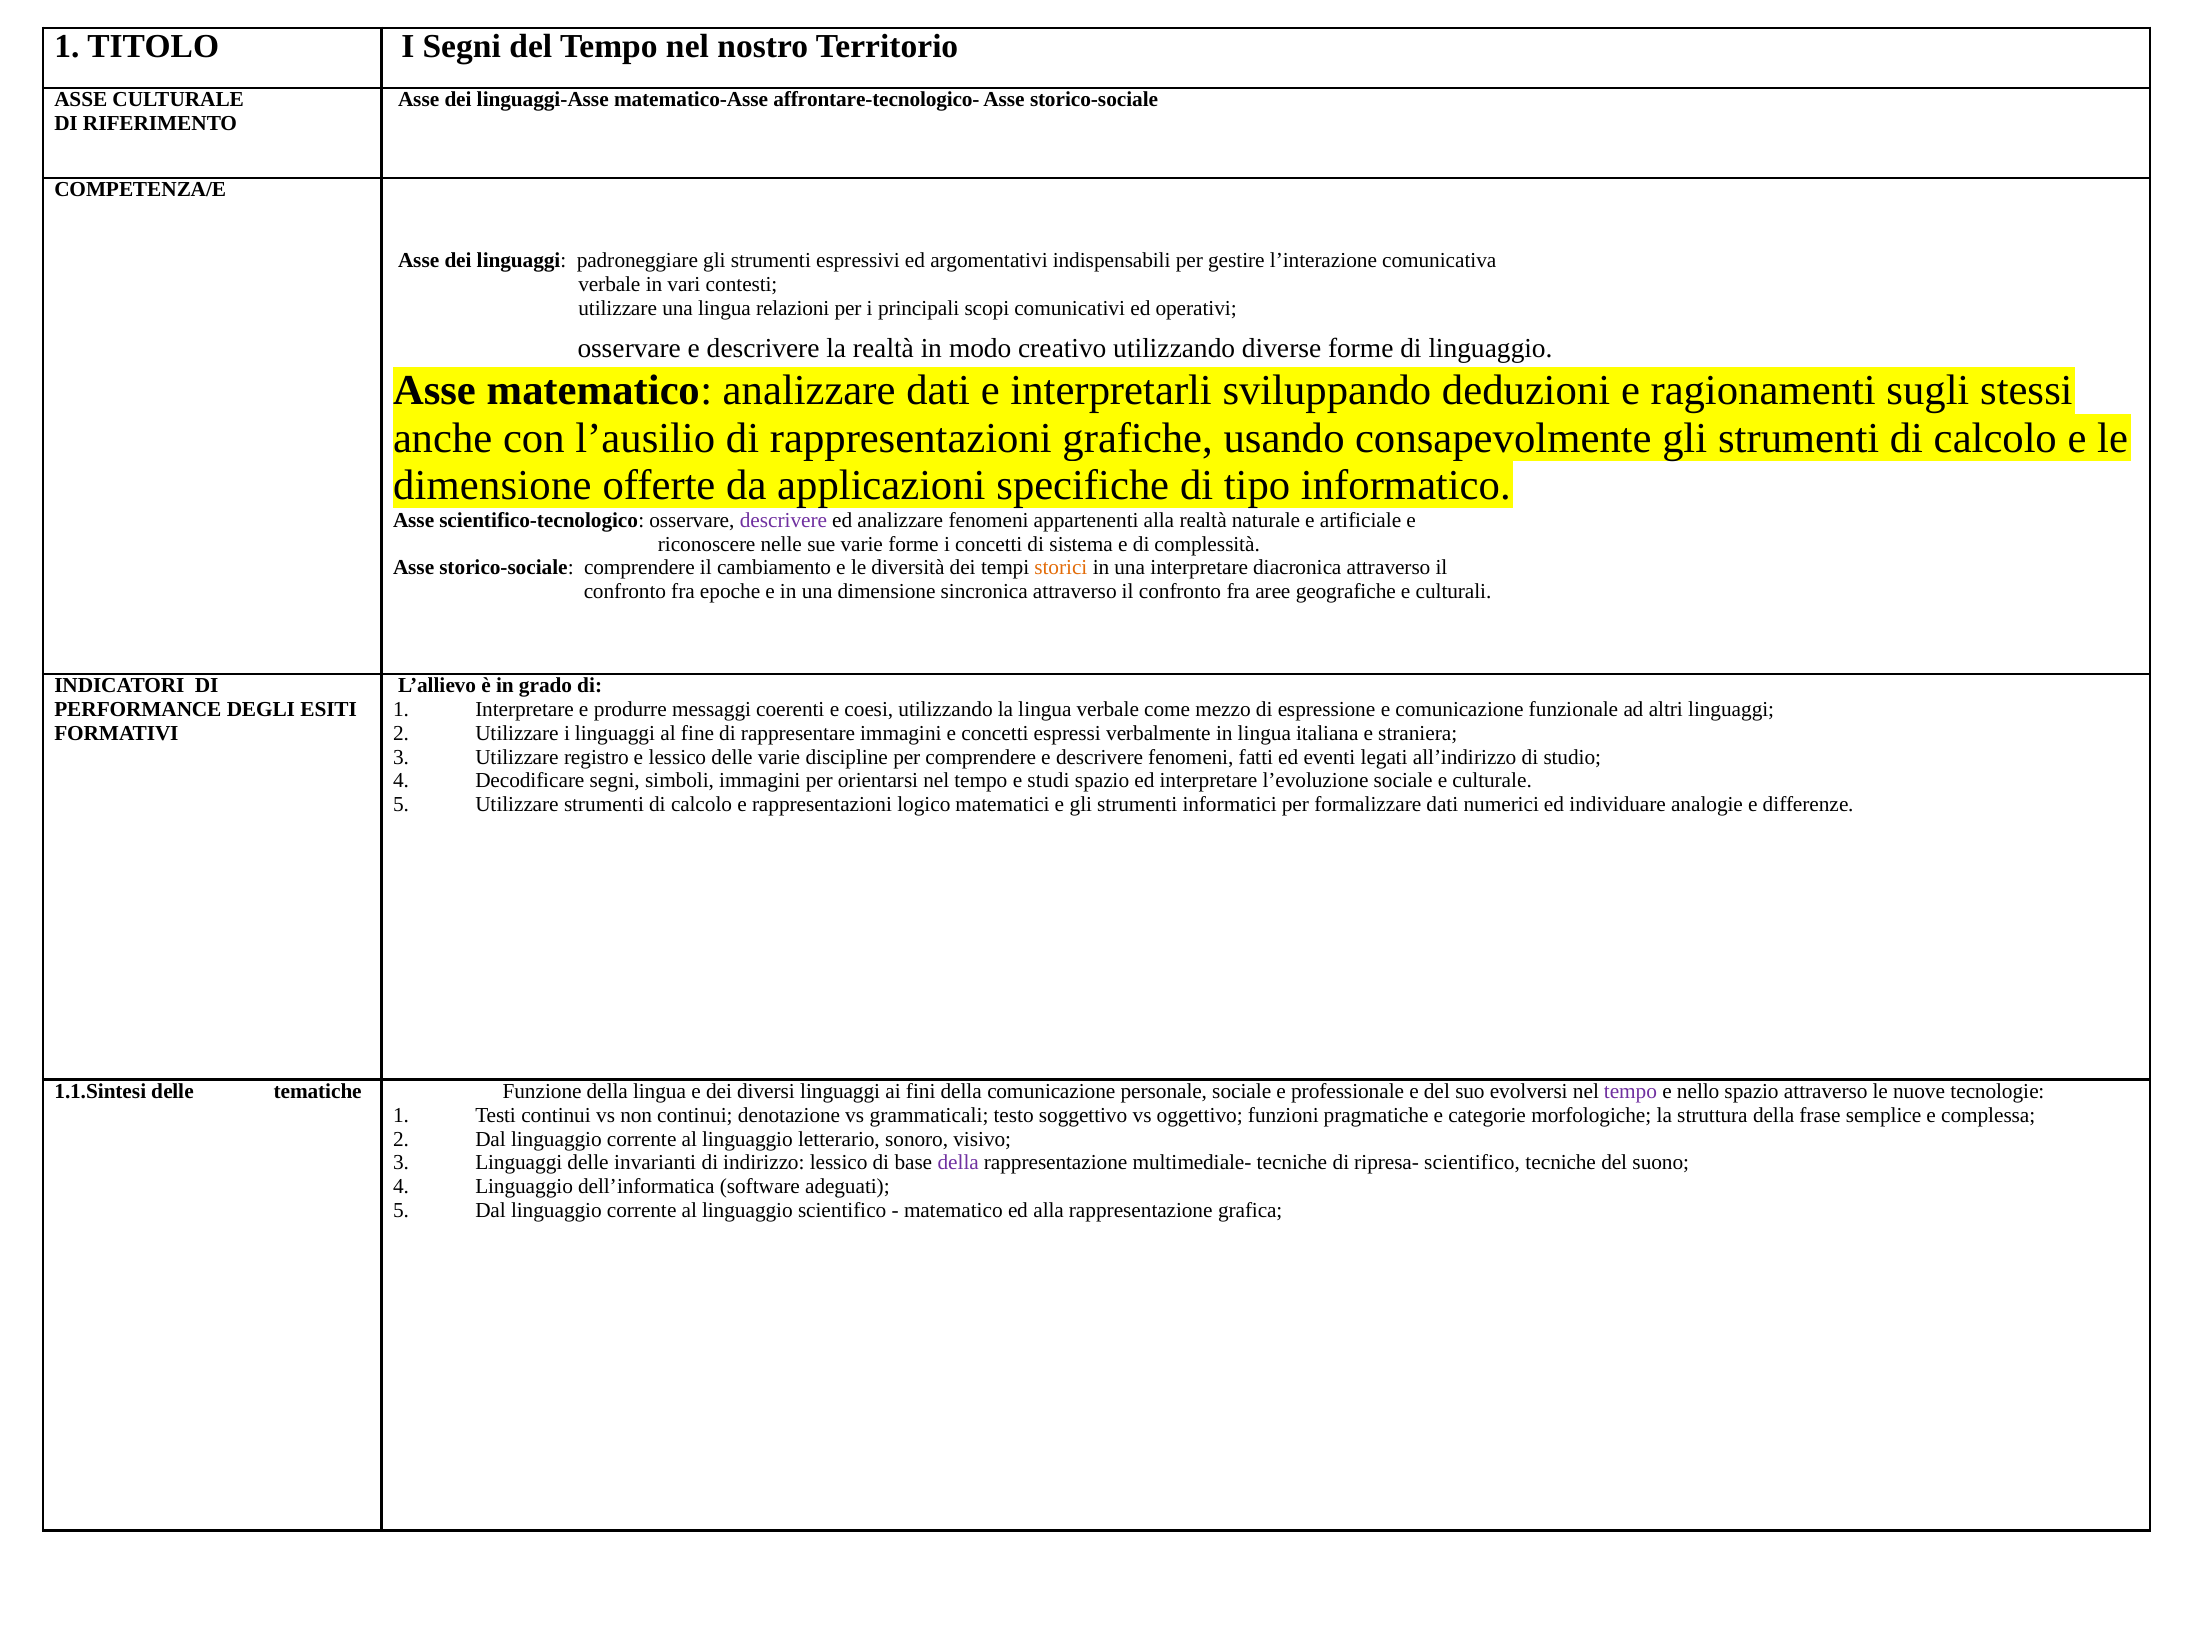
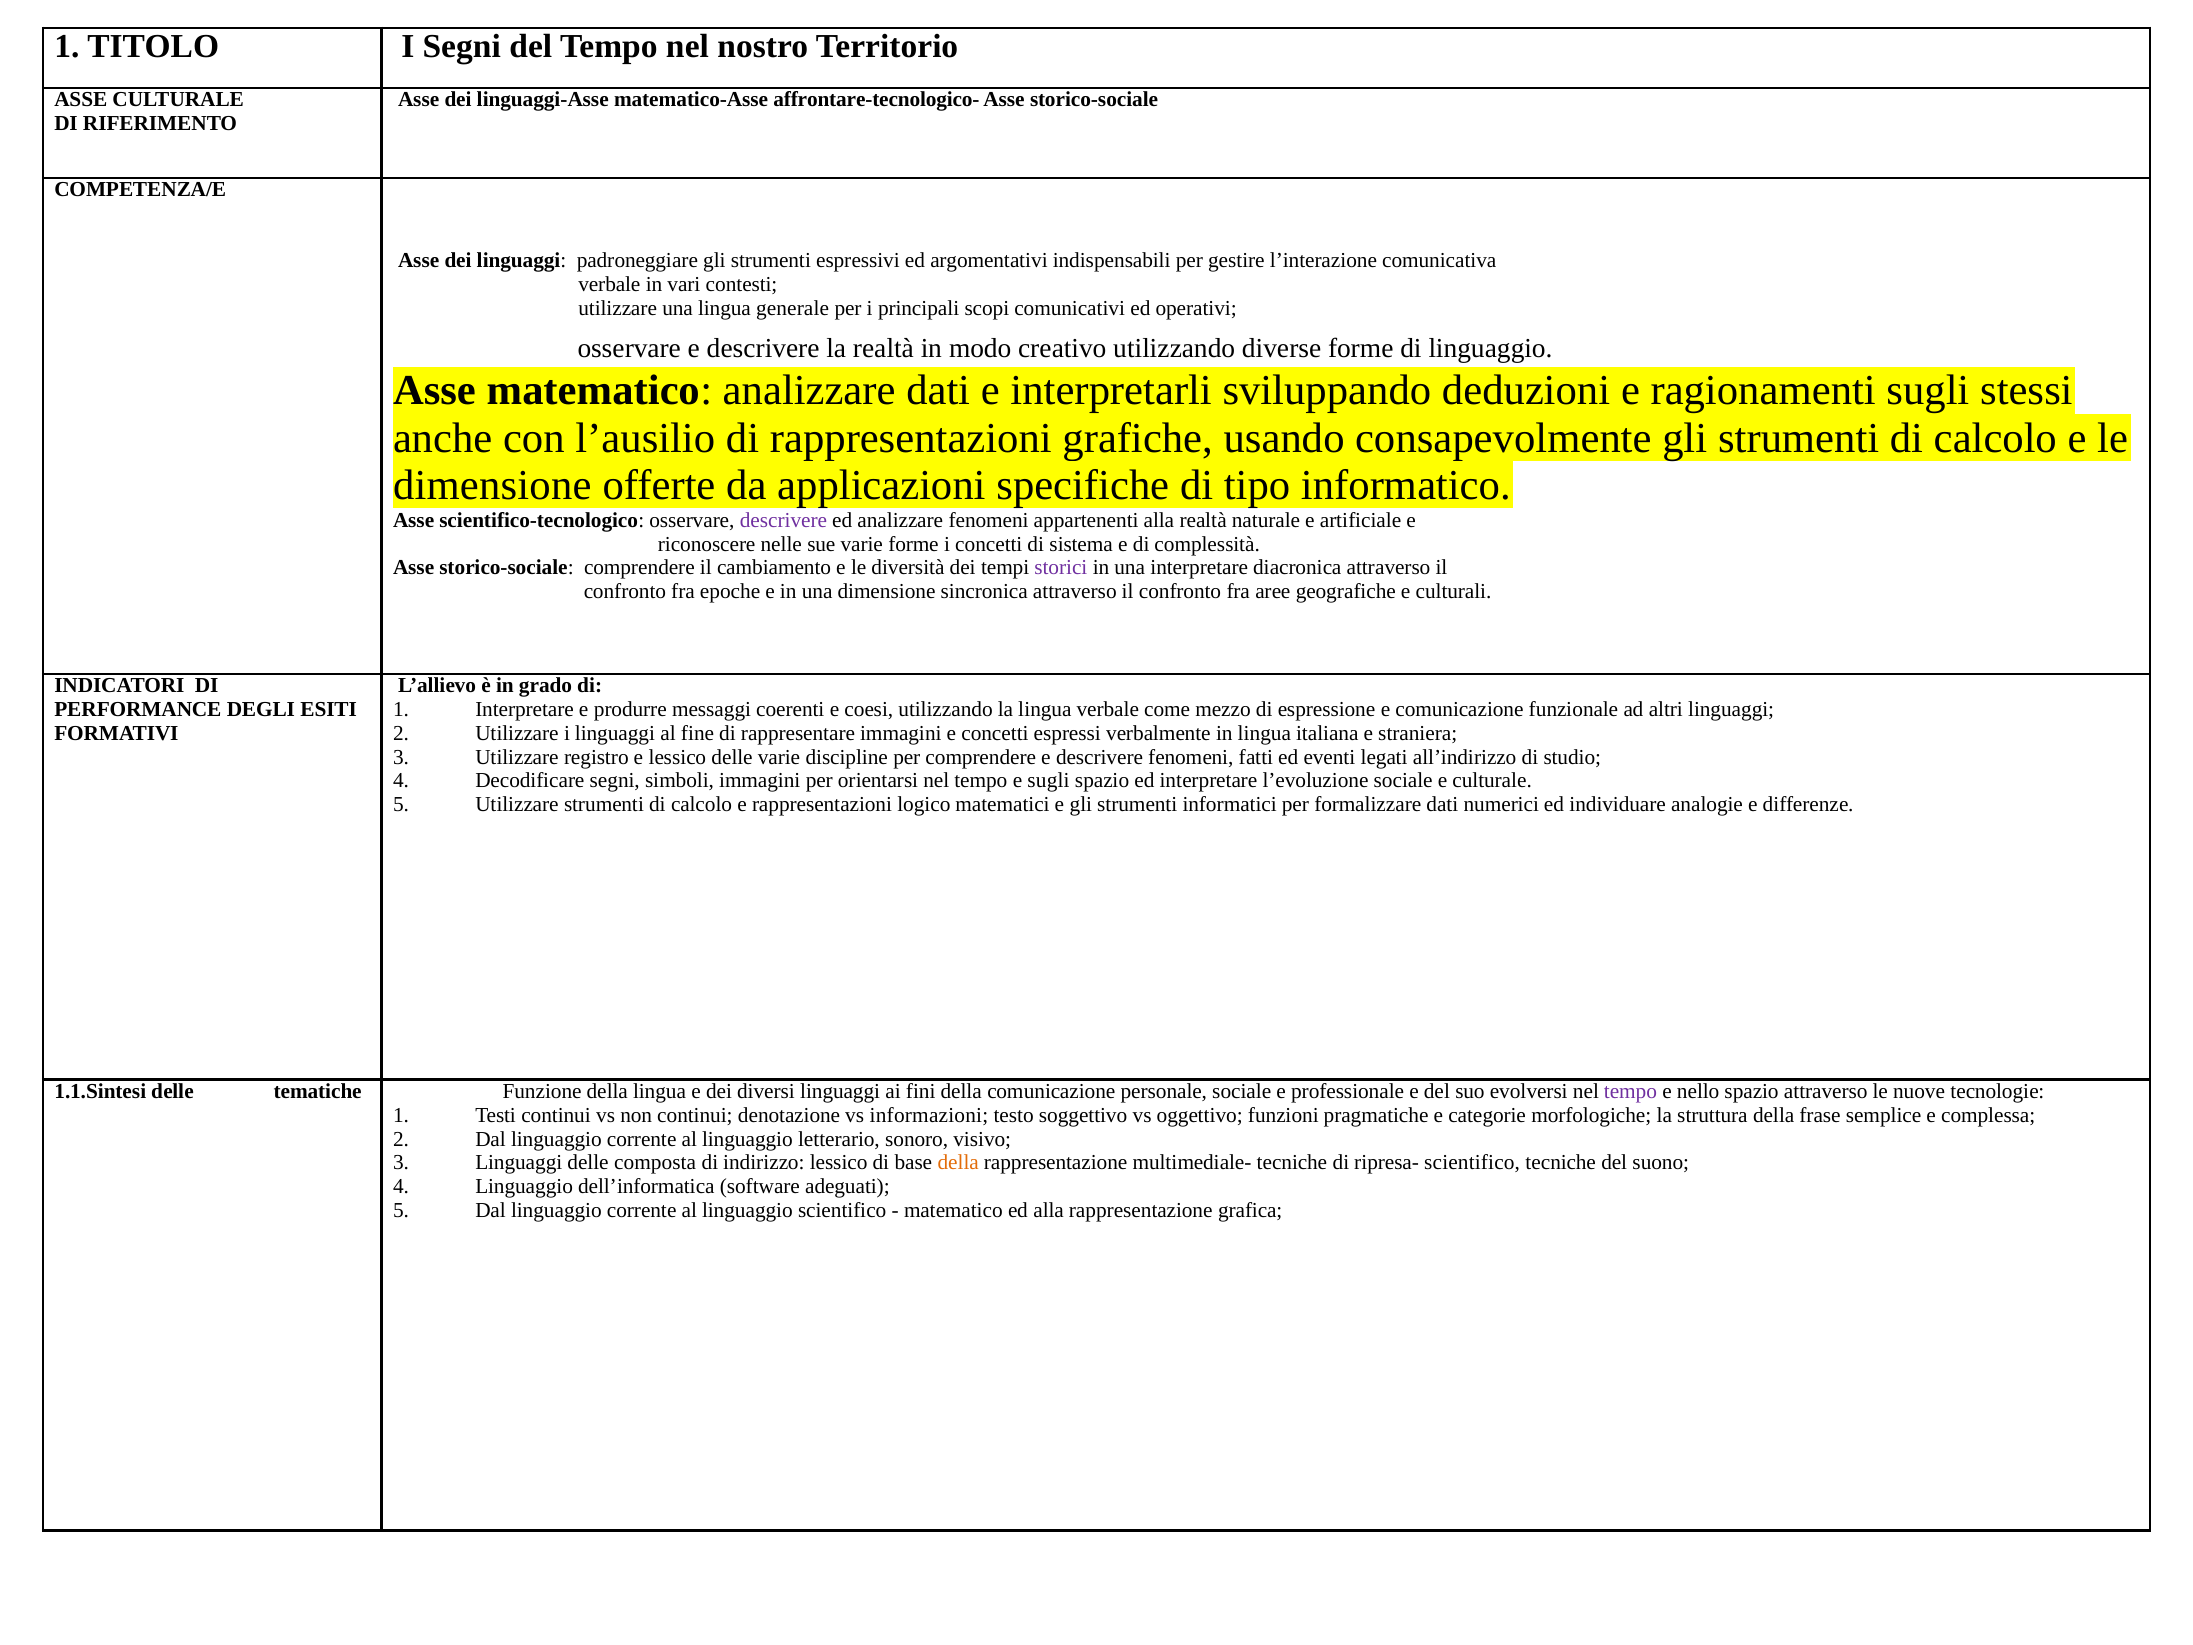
relazioni: relazioni -> generale (793, 308)
storici colour: orange -> purple (1061, 568)
e studi: studi -> sugli (1049, 781)
grammaticali: grammaticali -> informazioni (929, 1115)
invarianti: invarianti -> composta (655, 1163)
della colour: purple -> orange (958, 1163)
